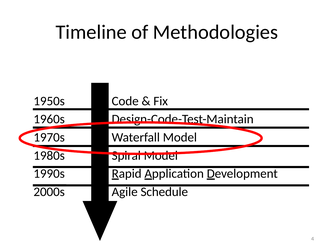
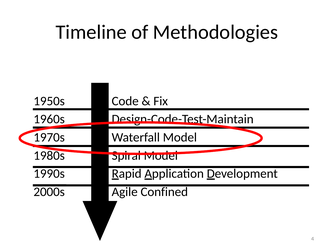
Schedule: Schedule -> Confined (164, 192)
